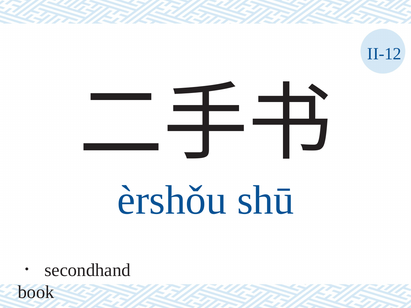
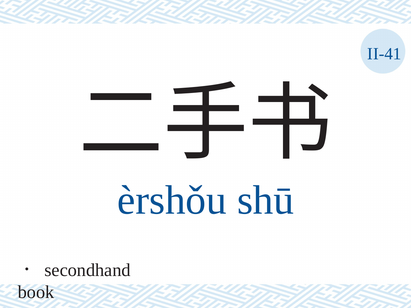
II-12: II-12 -> II-41 (384, 54)
